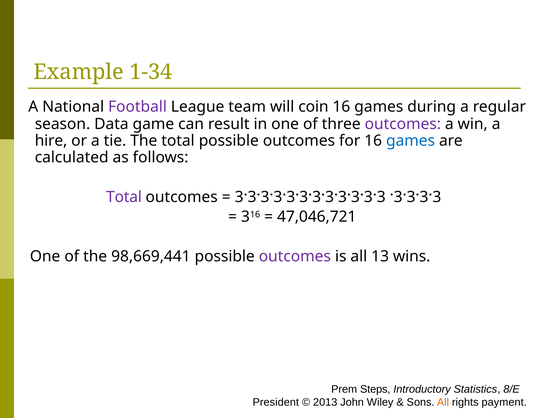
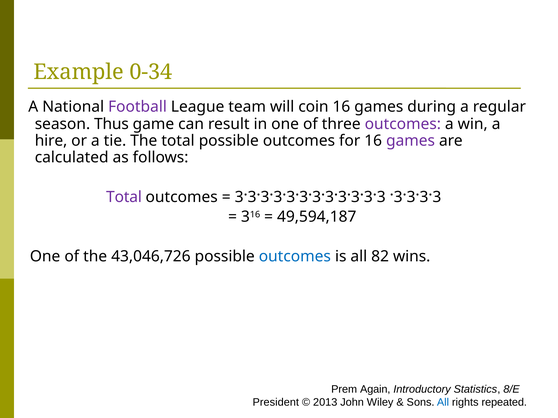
1-34: 1-34 -> 0-34 (151, 72)
Data: Data -> Thus (111, 124)
games colour: blue -> purple (411, 141)
47,046,721: 47,046,721 -> 49,594,187 (317, 217)
98,669,441: 98,669,441 -> 43,046,726 (151, 257)
outcomes colour: purple -> blue (295, 257)
13: 13 -> 82 (380, 257)
Steps: Steps -> Again (375, 390)
All colour: orange -> blue (443, 403)
payment: payment -> repeated (504, 403)
